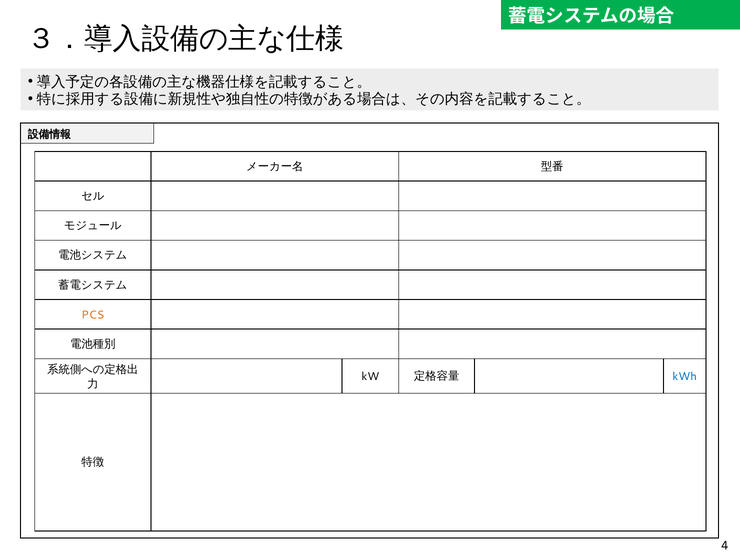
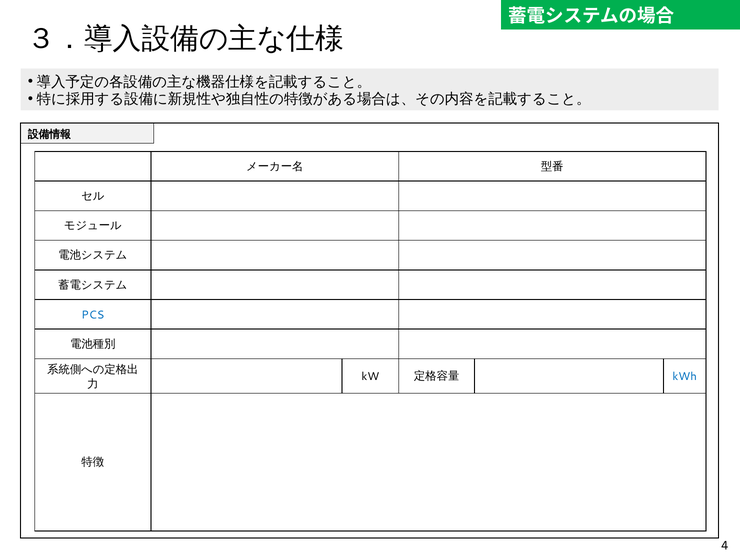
PCS colour: orange -> blue (93, 315)
